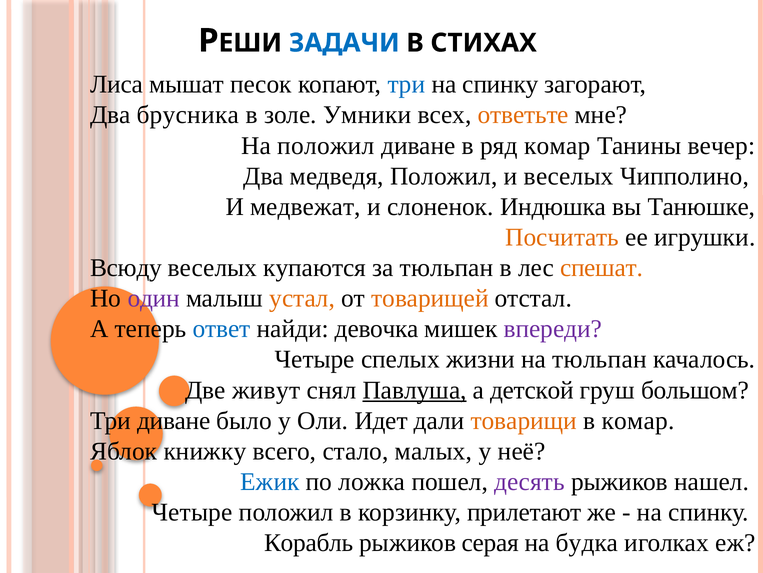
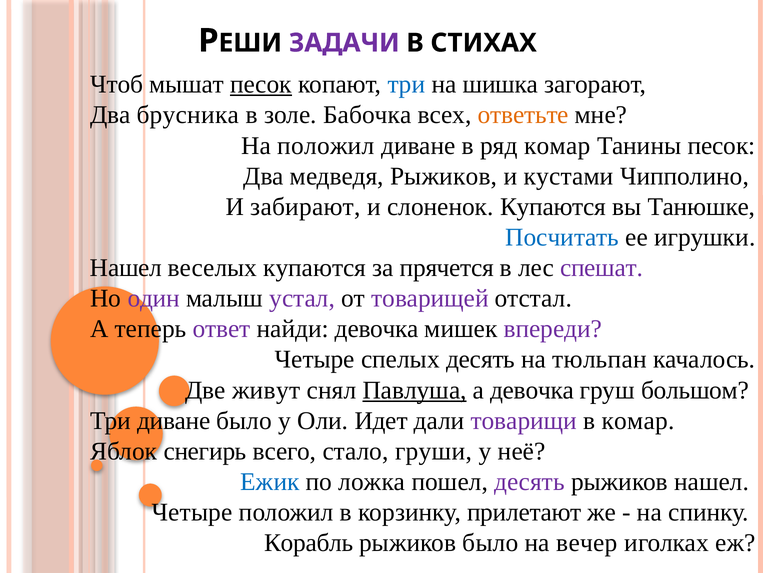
ЗАДАЧИ colour: blue -> purple (344, 43)
Лиса: Лиса -> Чтоб (117, 84)
песок underline: none -> present (261, 84)
спинку: спинку -> шишка (500, 84)
Умники: Умники -> Бабочка (367, 115)
Танины вечер: вечер -> песок (721, 145)
медведя Положил: Положил -> Рыжиков (444, 176)
и веселых: веселых -> кустами (569, 176)
медвежат: медвежат -> забирают (305, 206)
слоненок Индюшка: Индюшка -> Купаются (553, 206)
Посчитать colour: orange -> blue (562, 237)
Всюду: Всюду -> Нашел (126, 268)
за тюльпан: тюльпан -> прячется (447, 268)
спешат colour: orange -> purple (602, 268)
устал colour: orange -> purple (302, 298)
товарищей colour: orange -> purple (430, 298)
ответ colour: blue -> purple (222, 329)
спелых жизни: жизни -> десять (481, 359)
а детской: детской -> девочка (532, 390)
товарищи colour: orange -> purple (524, 420)
книжку: книжку -> снегирь (205, 451)
малых: малых -> груши (434, 451)
рыжиков серая: серая -> было (490, 542)
будка: будка -> вечер (587, 542)
